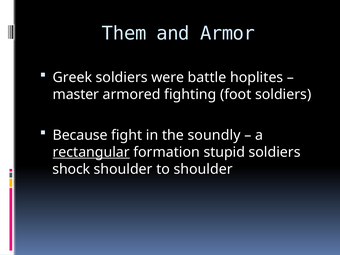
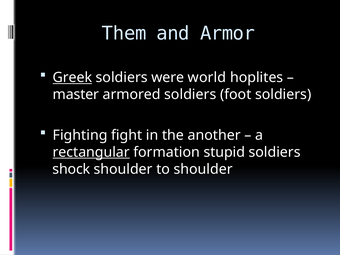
Greek underline: none -> present (72, 77)
battle: battle -> world (207, 77)
armored fighting: fighting -> soldiers (190, 94)
Because: Because -> Fighting (80, 135)
soundly: soundly -> another (214, 135)
